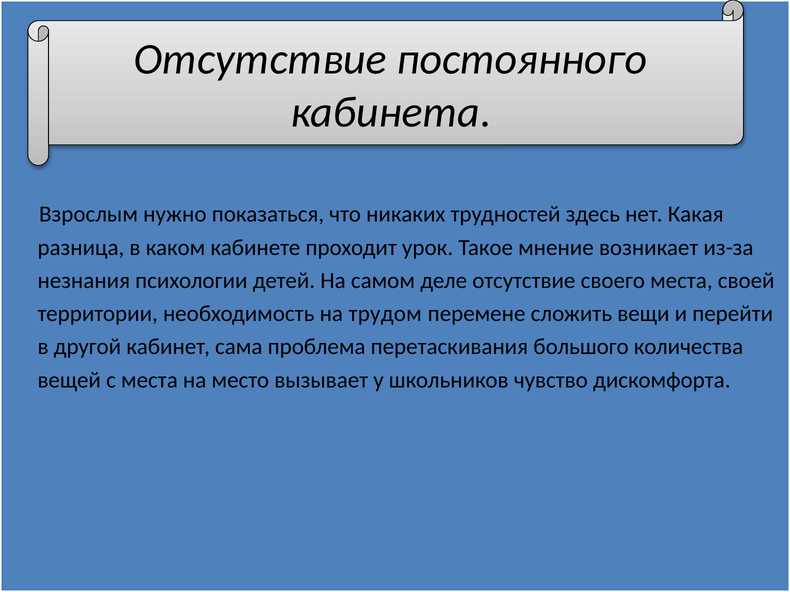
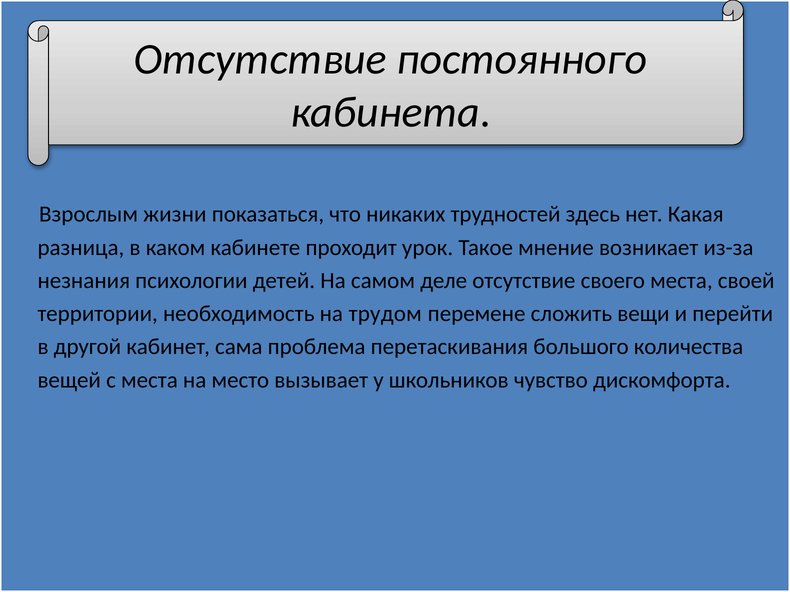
нужно: нужно -> жизни (175, 215)
